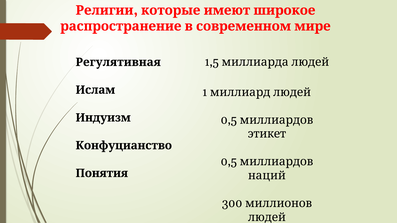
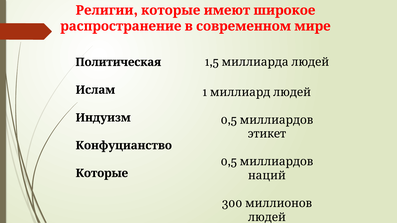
Регулятивная: Регулятивная -> Политическая (118, 62)
Понятия: Понятия -> Которые (102, 173)
